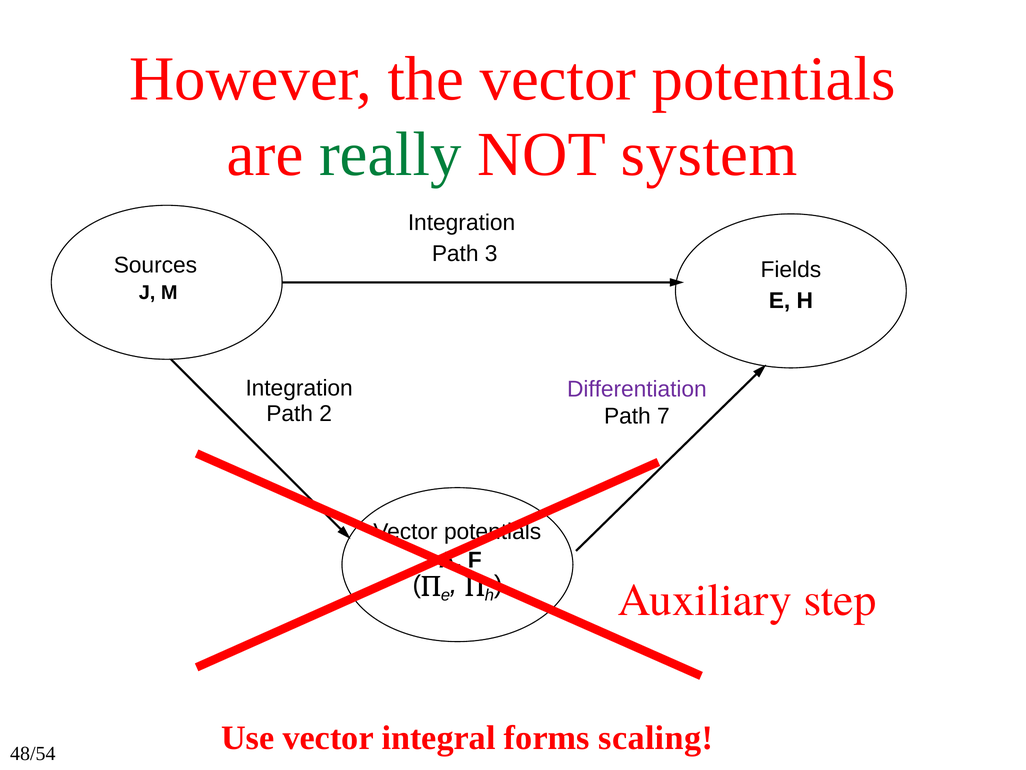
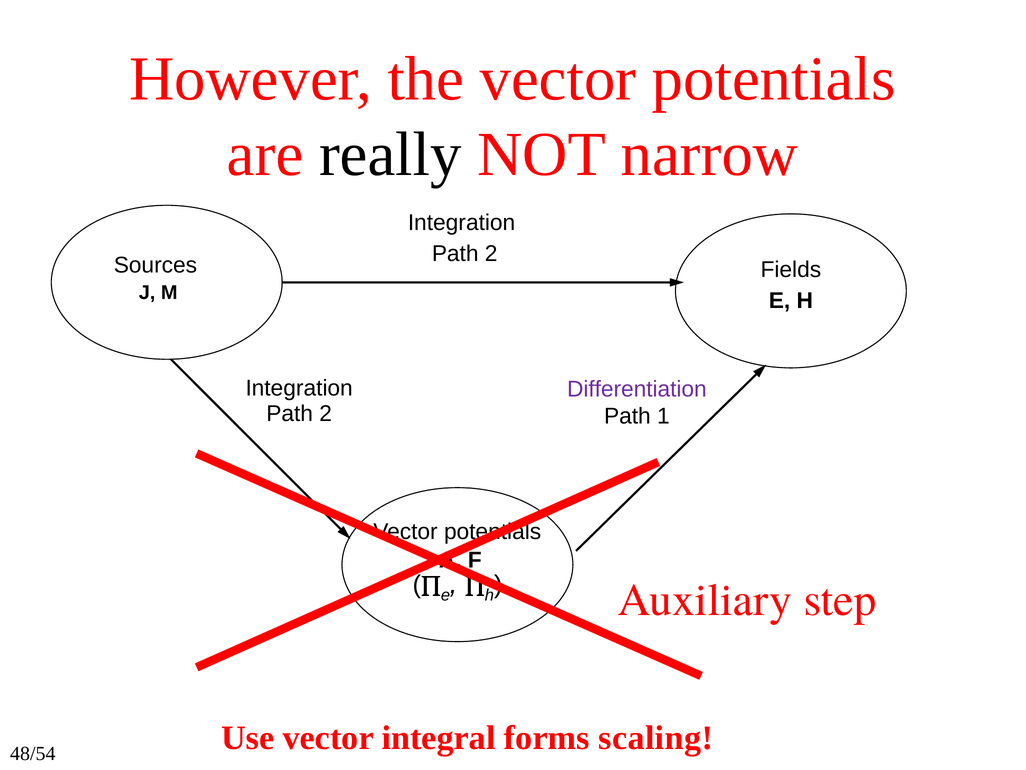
really colour: green -> black (390, 154)
system: system -> narrow (709, 154)
3: 3 -> 2 (491, 254)
7: 7 -> 1 (663, 416)
